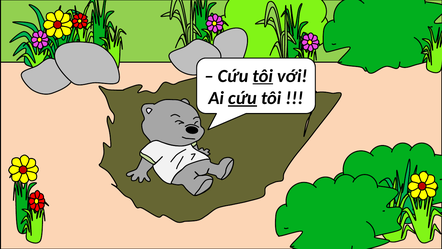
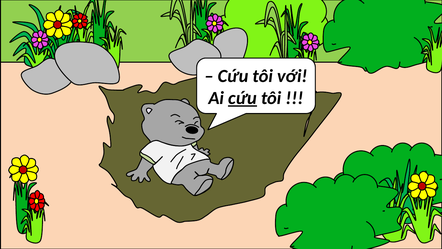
tôi underline: present -> none (263, 76)
